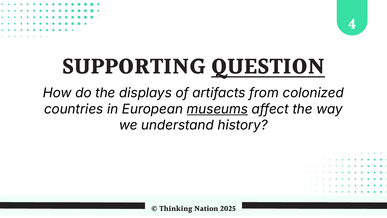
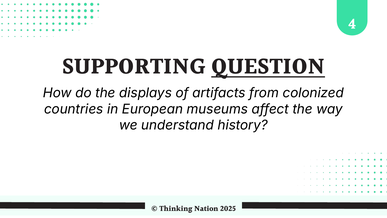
museums underline: present -> none (217, 109)
